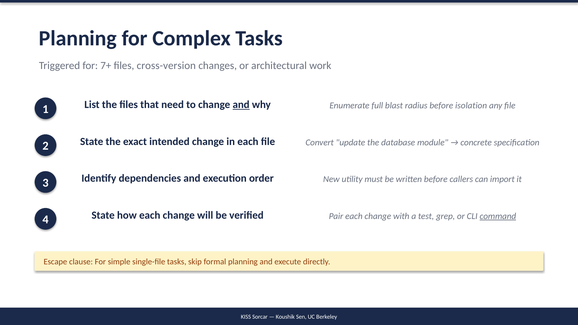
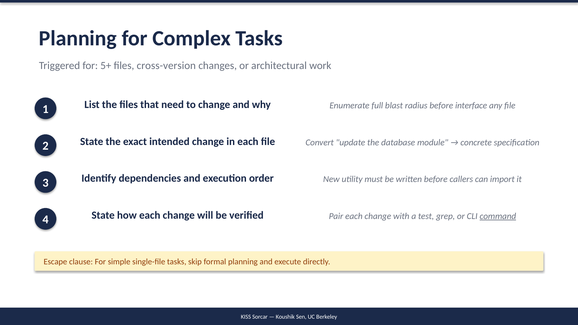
7+: 7+ -> 5+ (106, 66)
and underline: present -> none (241, 105)
isolation: isolation -> interface (471, 106)
